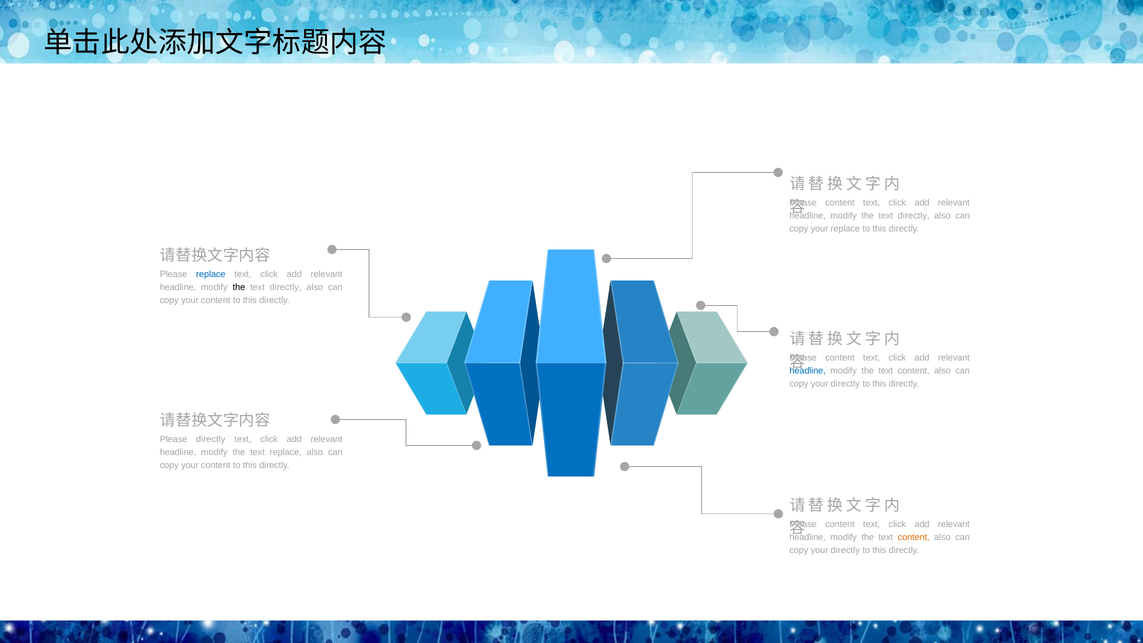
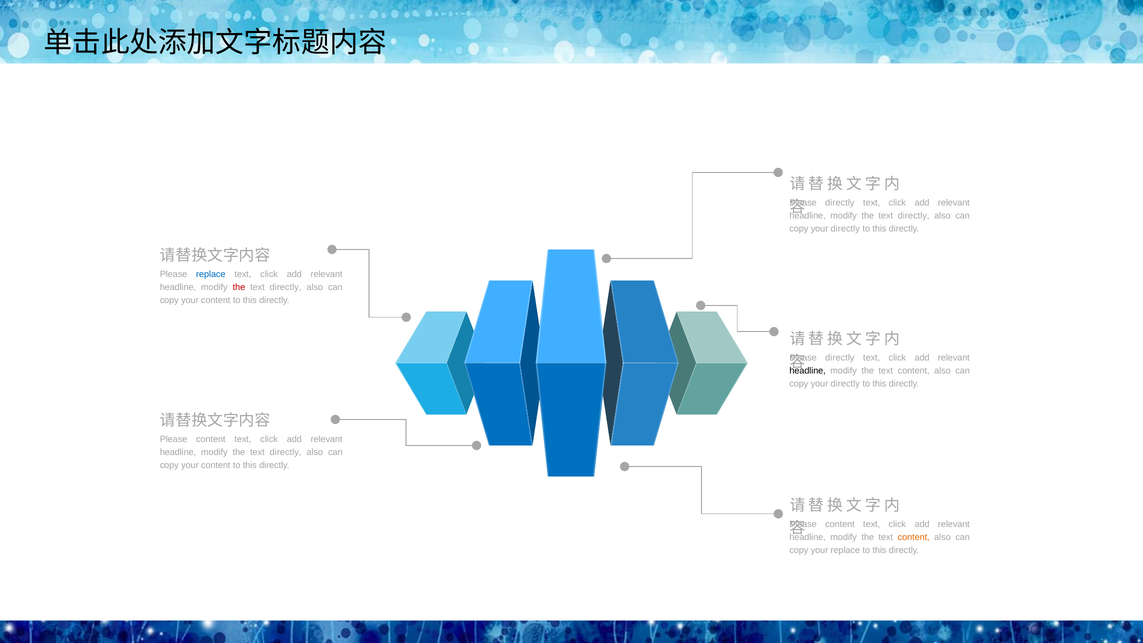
content: content -> directly (840, 203)
replace: replace -> directly (845, 229)
the colour: black -> red (239, 287)
content: content -> directly (840, 358)
headline colour: blue -> black (808, 371)
directly: directly -> content (211, 439)
replace: replace -> directly (286, 452)
directly: directly -> replace (845, 550)
